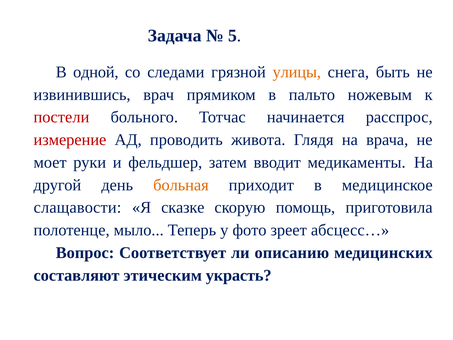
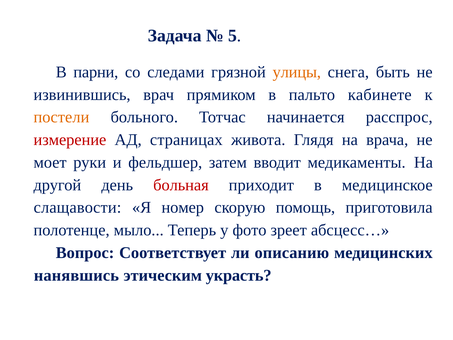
одной: одной -> парни (96, 72)
ножевым: ножевым -> кабинете (380, 95)
постели colour: red -> orange (61, 117)
проводить: проводить -> страницах (186, 140)
больная colour: orange -> red (181, 185)
сказке: сказке -> номер (183, 207)
составляют: составляют -> нанявшись (76, 275)
